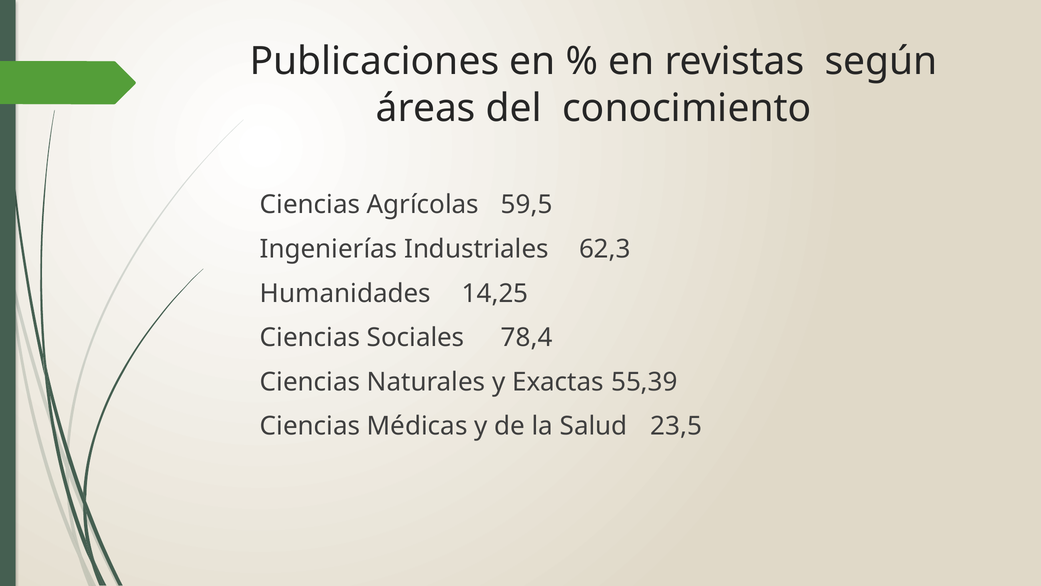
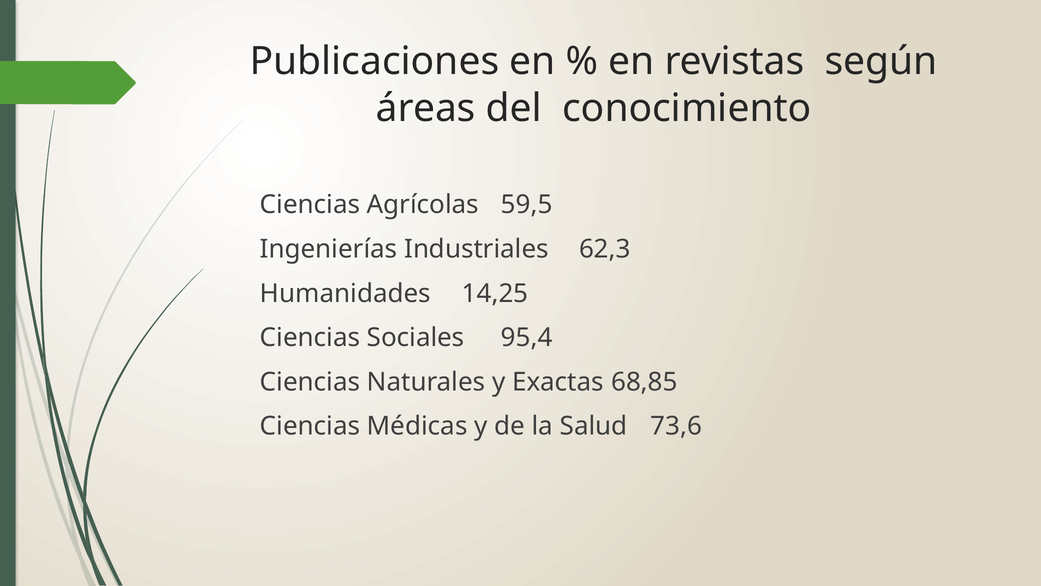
78,4: 78,4 -> 95,4 (527, 337)
55,39: 55,39 -> 68,85 (644, 382)
23,5: 23,5 -> 73,6 (676, 426)
